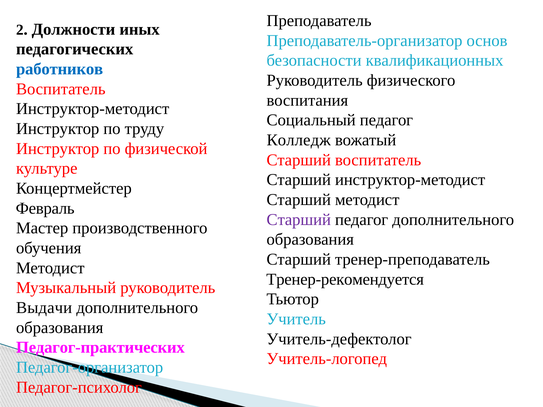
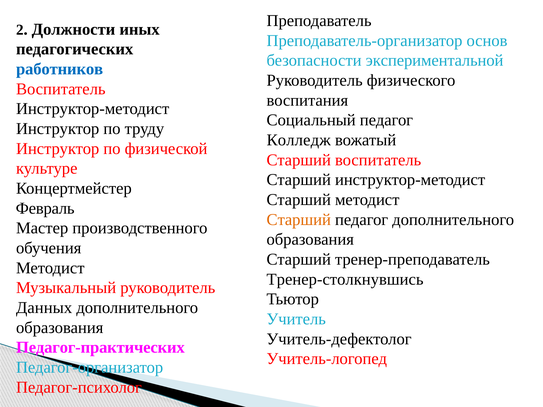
квалификационных: квалификационных -> экспериментальной (435, 60)
Старший colour: purple -> orange (299, 220)
Тренер-рекомендуется: Тренер-рекомендуется -> Тренер-столкнувшись (345, 279)
Выдачи: Выдачи -> Данных (44, 308)
